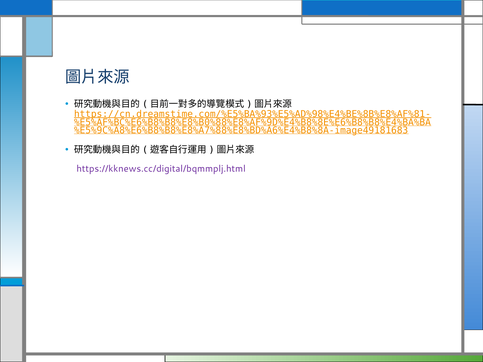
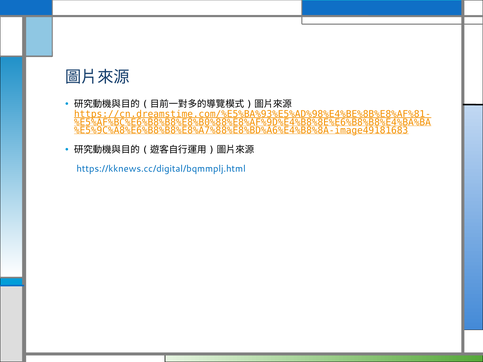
https://kknews.cc/digital/bqmmplj.html colour: purple -> blue (161, 169)
